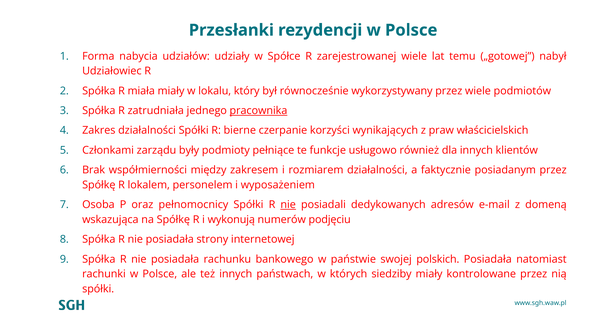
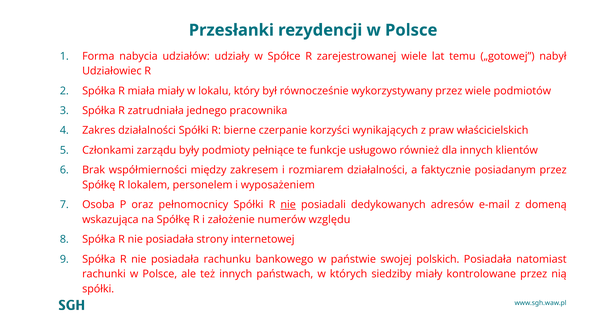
pracownika underline: present -> none (258, 111)
wykonują: wykonują -> założenie (231, 220)
podjęciu: podjęciu -> względu (330, 220)
